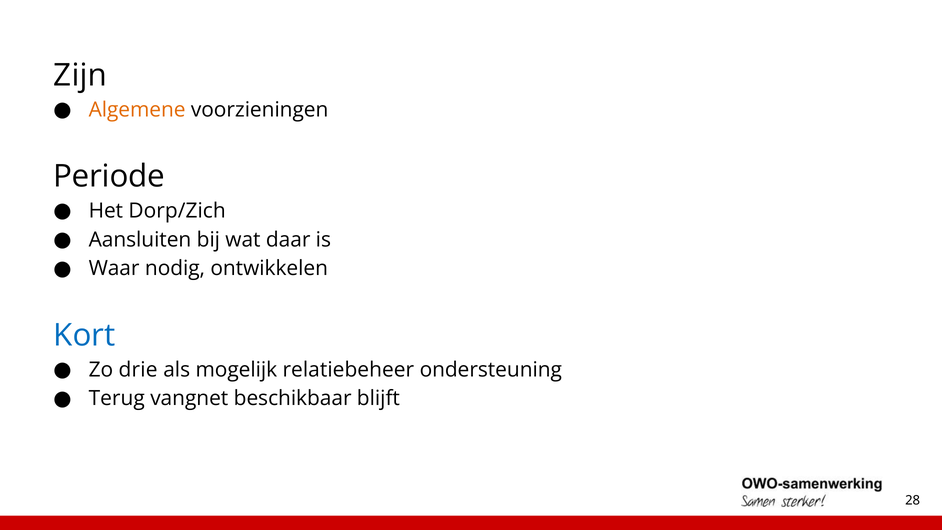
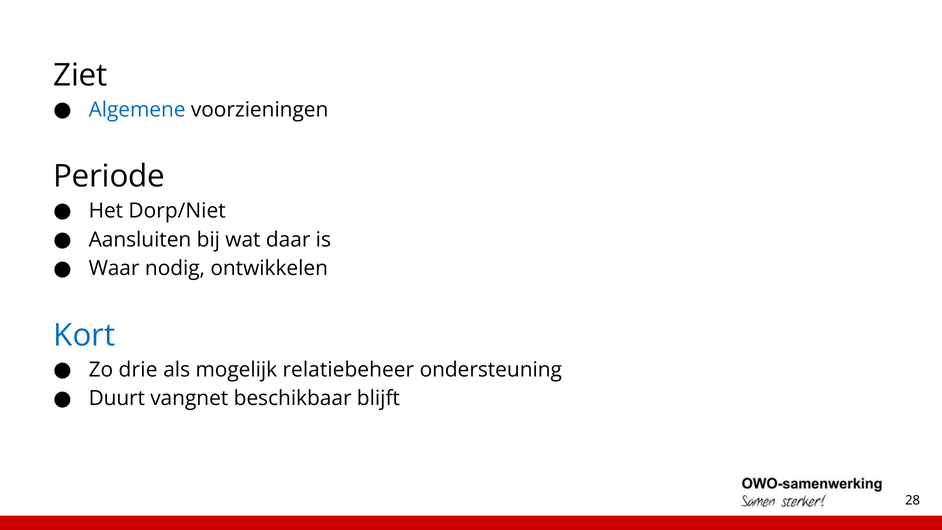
Zijn: Zijn -> Ziet (80, 75)
Algemene colour: orange -> blue (137, 110)
Dorp/Zich: Dorp/Zich -> Dorp/Niet (177, 211)
Terug: Terug -> Duurt (117, 398)
